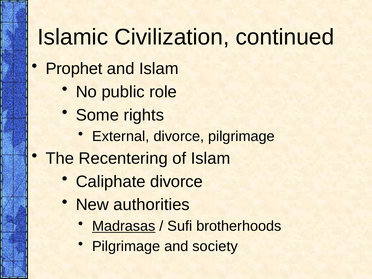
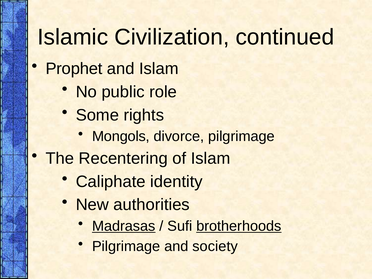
External: External -> Mongols (121, 136)
Caliphate divorce: divorce -> identity (176, 182)
brotherhoods underline: none -> present (239, 226)
